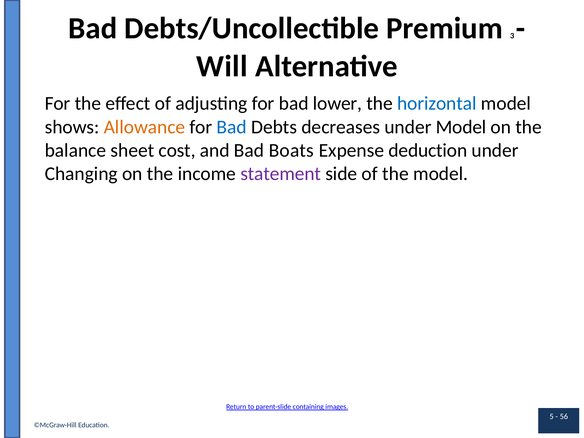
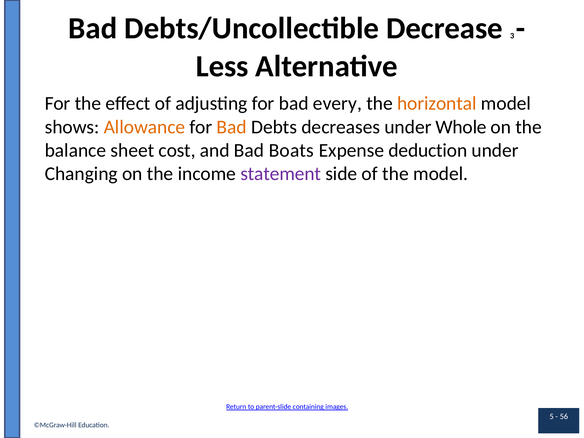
Premium: Premium -> Decrease (444, 28)
Will: Will -> Less (222, 66)
lower: lower -> every (337, 104)
horizontal colour: blue -> orange (437, 104)
Bad colour: blue -> orange (232, 127)
under Model: Model -> Whole (461, 127)
